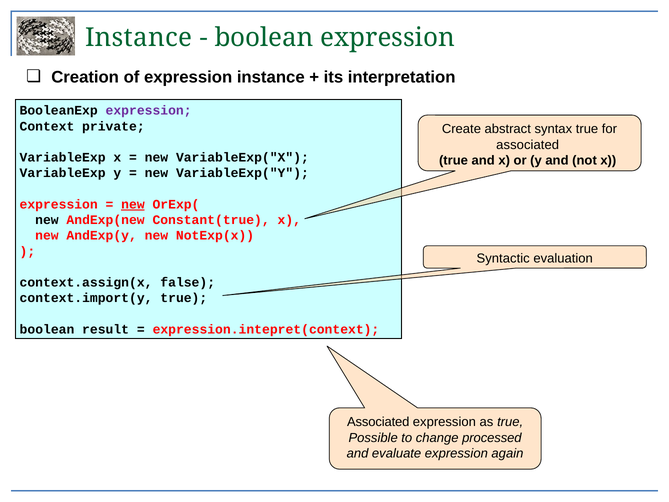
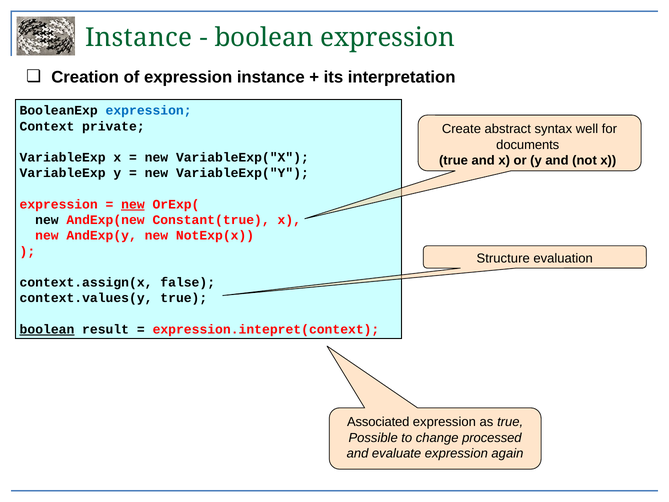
expression colour: purple -> blue (149, 111)
syntax true: true -> well (587, 129)
associated: associated -> documents (528, 145)
Syntactic: Syntactic -> Structure (503, 258)
context.import(y: context.import(y -> context.values(y (86, 298)
boolean underline: none -> present (47, 329)
